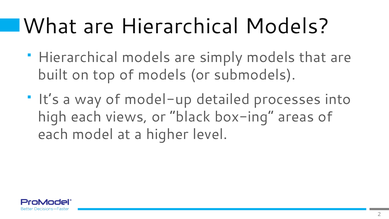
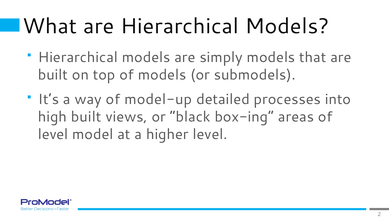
high each: each -> built (86, 117)
each: each -> level (53, 134)
